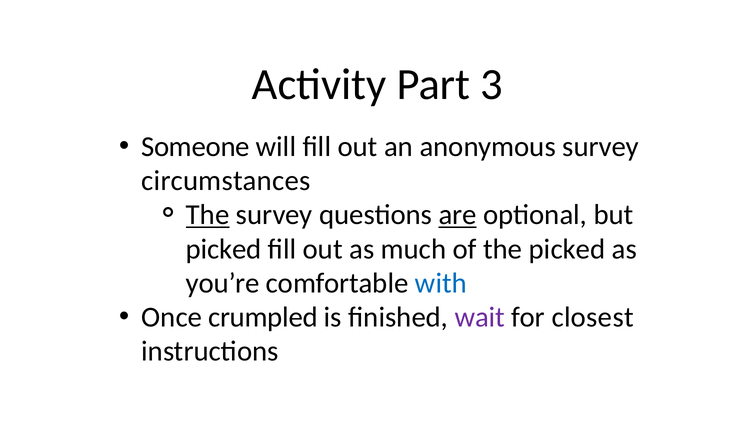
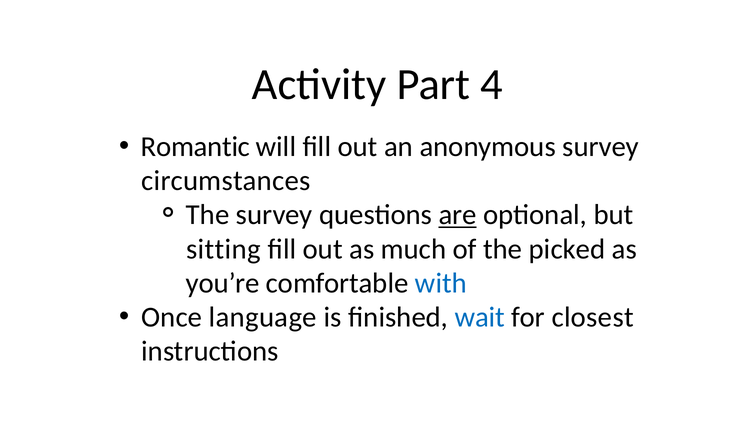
3: 3 -> 4 (492, 85)
Someone: Someone -> Romantic (195, 147)
The underline: present -> none (208, 215)
picked: picked -> sitting (223, 249)
crumpled: crumpled -> language (263, 317)
wait colour: purple -> blue (480, 317)
